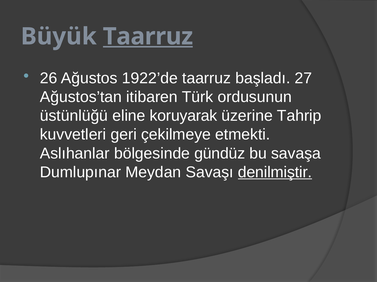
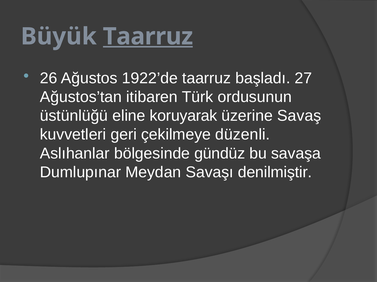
Tahrip: Tahrip -> Savaş (299, 116)
etmekti: etmekti -> düzenli (243, 135)
denilmiştir underline: present -> none (275, 173)
